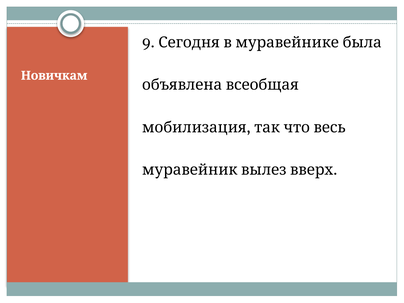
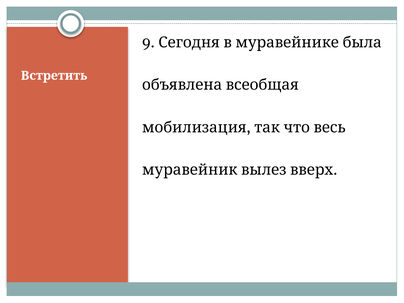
Новичкам: Новичкам -> Встретить (54, 76)
